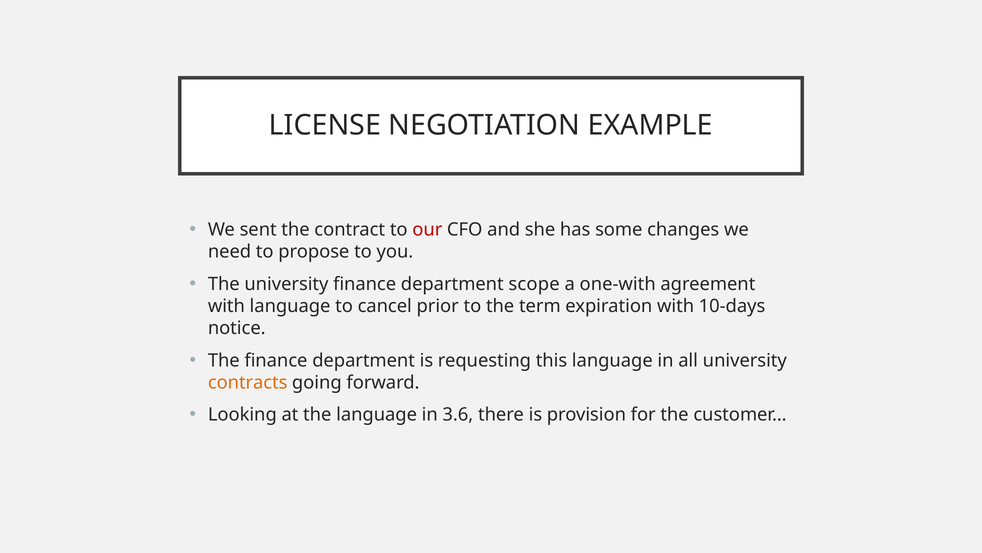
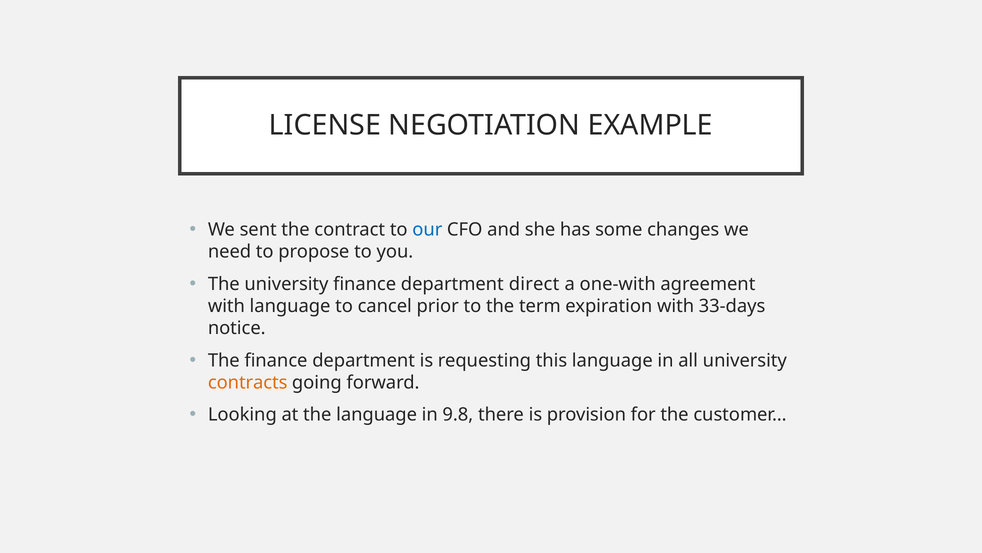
our colour: red -> blue (427, 230)
scope: scope -> direct (534, 284)
10-days: 10-days -> 33-days (732, 306)
3.6: 3.6 -> 9.8 (458, 414)
